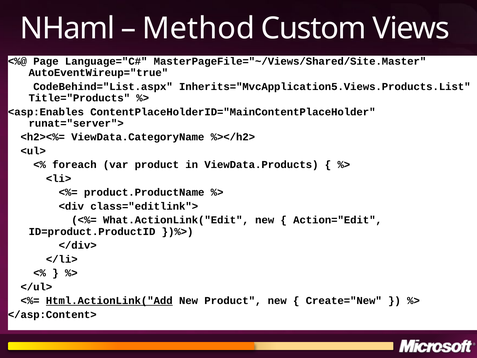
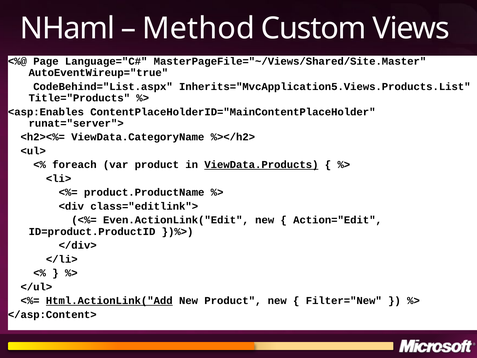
ViewData.Products underline: none -> present (261, 165)
What.ActionLink("Edit: What.ActionLink("Edit -> Even.ActionLink("Edit (176, 220)
Create="New: Create="New -> Filter="New (344, 301)
